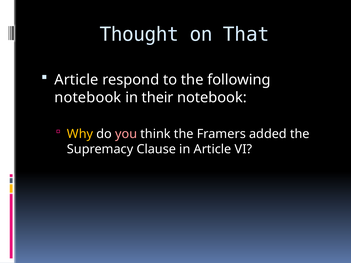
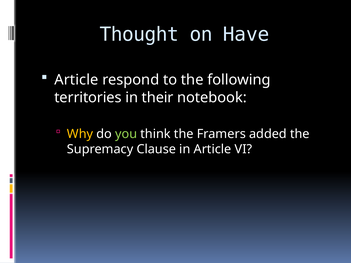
That: That -> Have (246, 34)
notebook: notebook -> territories (88, 98)
you colour: pink -> light green (126, 134)
